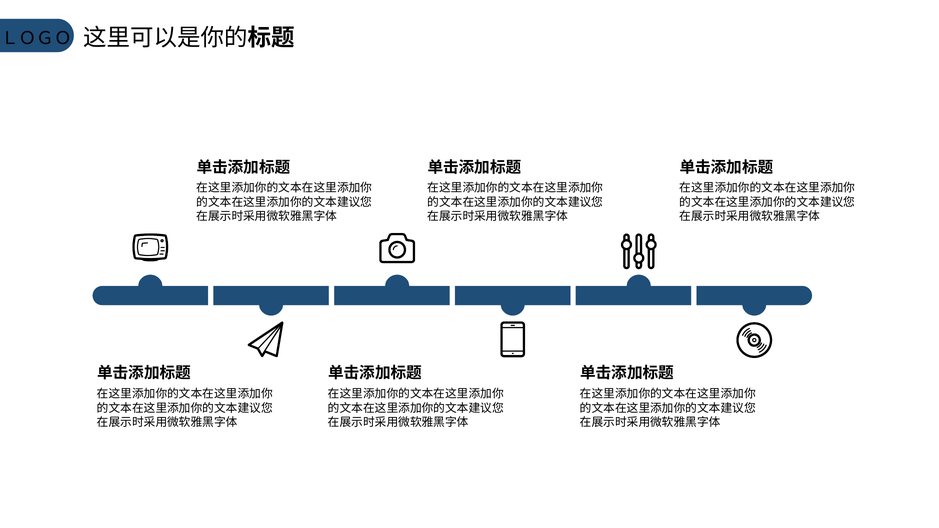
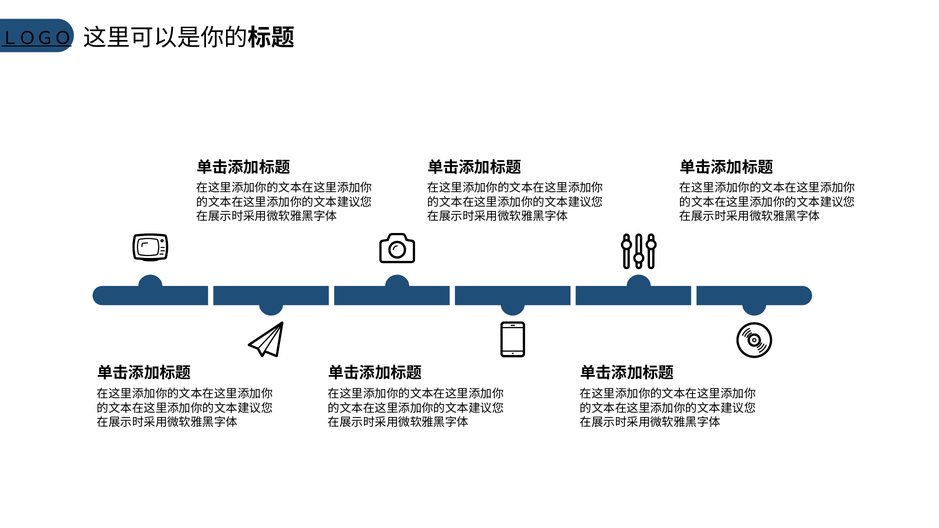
ＬＯＧＯ underline: none -> present (36, 38)
